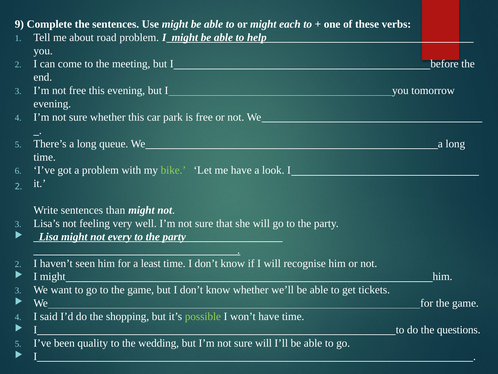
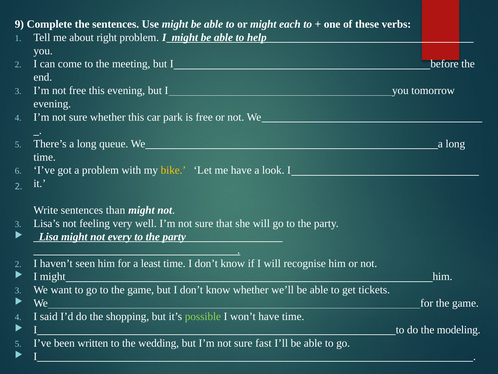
road: road -> right (107, 37)
bike colour: light green -> yellow (173, 170)
questions: questions -> modeling (459, 329)
quality: quality -> written (93, 343)
sure will: will -> fast (263, 343)
